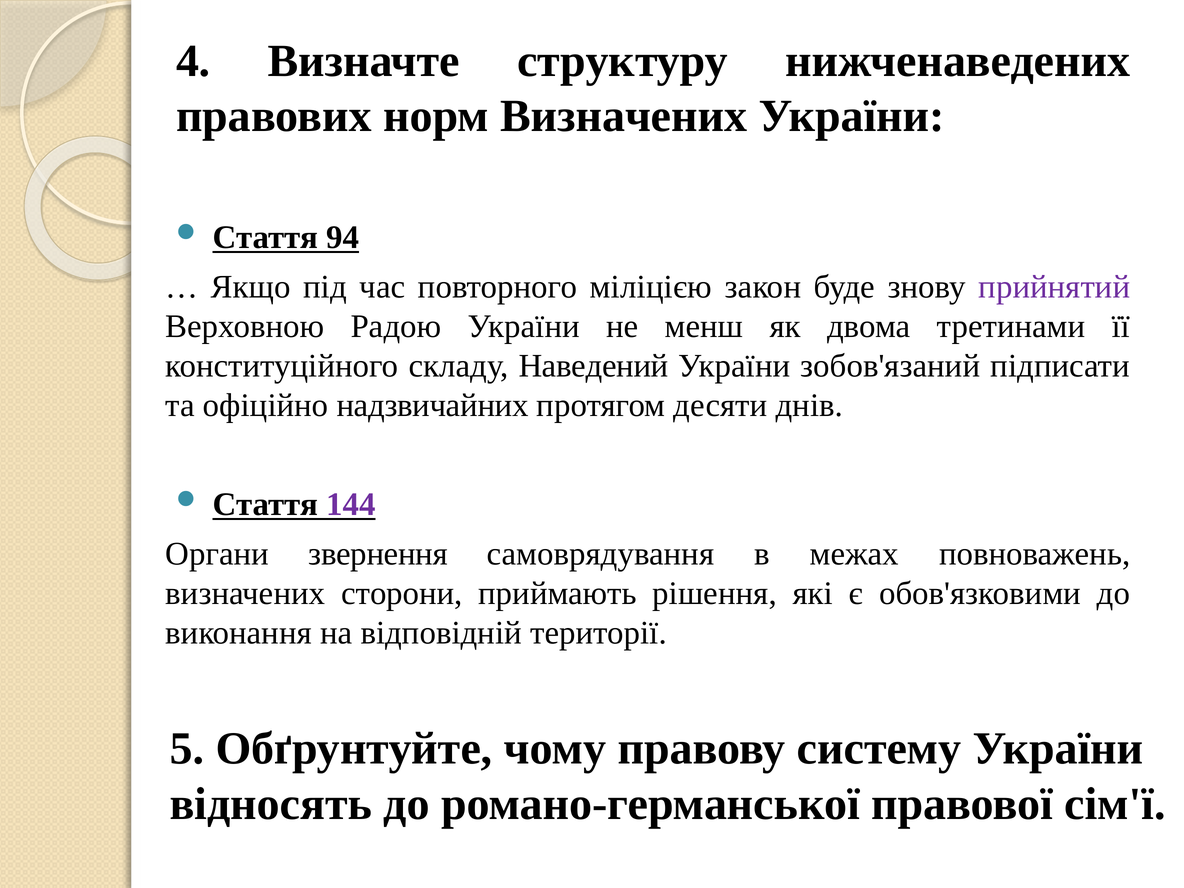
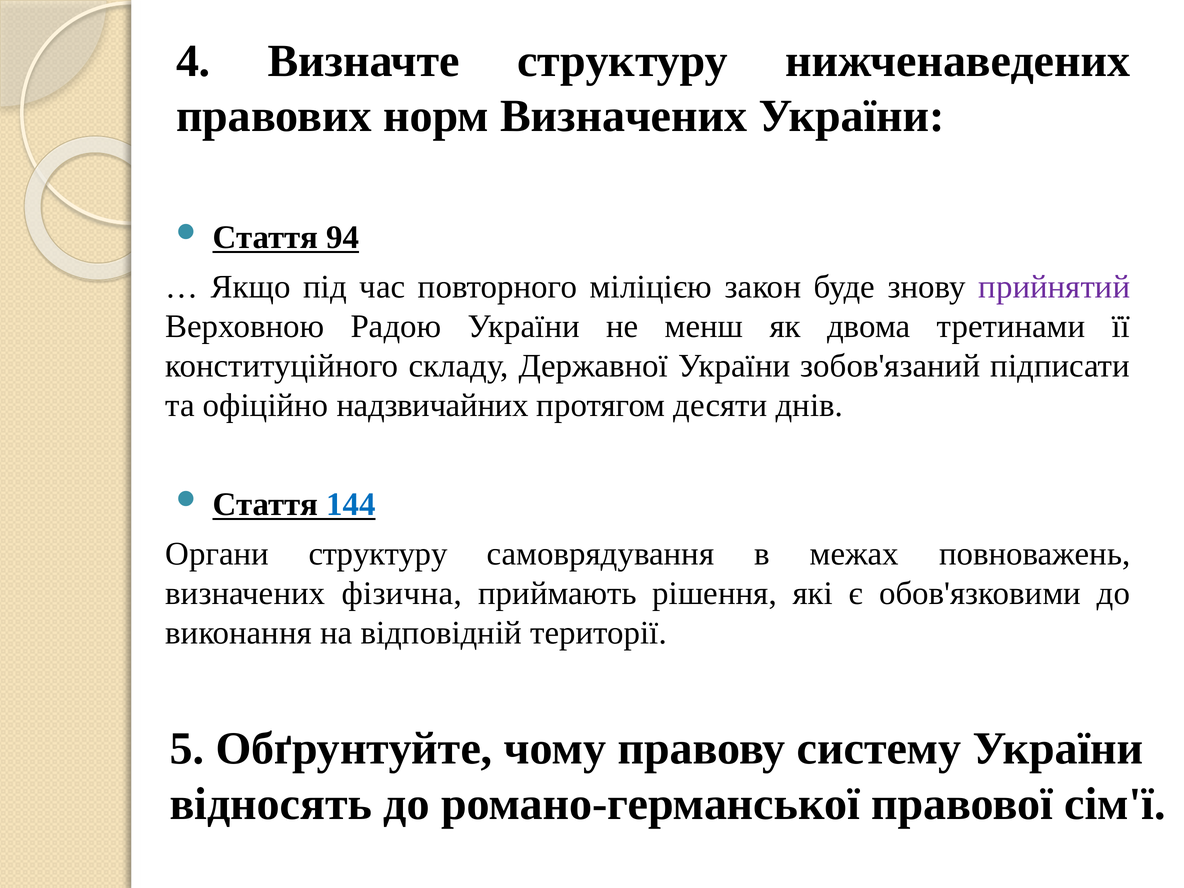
Наведений: Наведений -> Державної (593, 366)
144 colour: purple -> blue (351, 504)
Органи звернення: звернення -> структуру (378, 554)
сторони: сторони -> фізична (402, 593)
